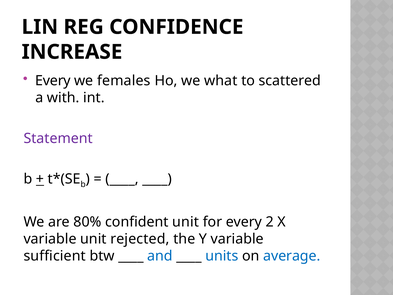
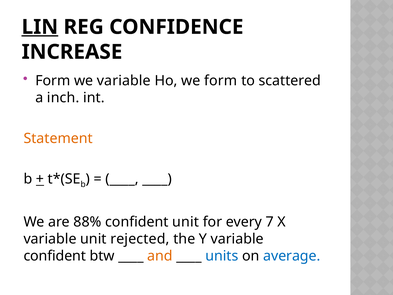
LIN underline: none -> present (40, 27)
Every: Every -> Form (53, 81)
we females: females -> variable (124, 81)
we what: what -> form (221, 81)
with: with -> inch (63, 98)
Statement colour: purple -> orange (58, 138)
80%: 80% -> 88% (87, 222)
2: 2 -> 7 (270, 222)
sufficient: sufficient -> confident (55, 256)
and colour: blue -> orange (160, 256)
